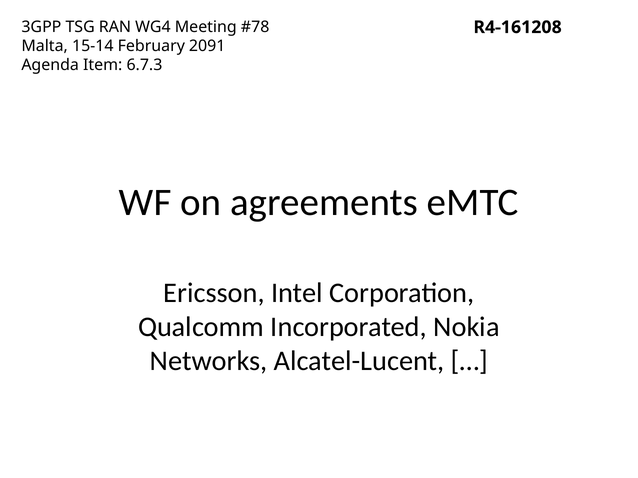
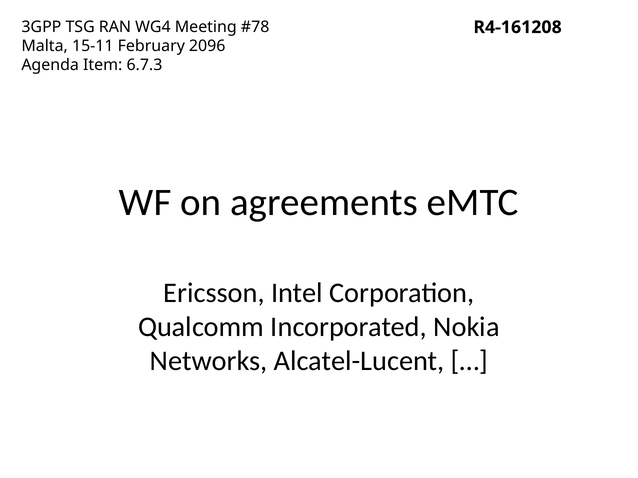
15-14: 15-14 -> 15-11 (93, 46)
2091: 2091 -> 2096 (207, 46)
